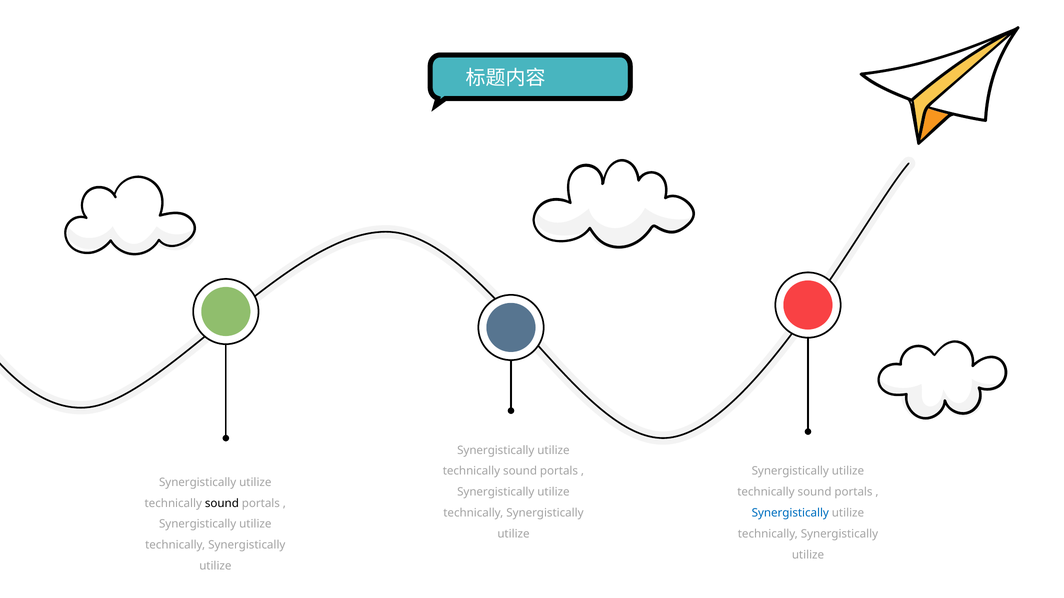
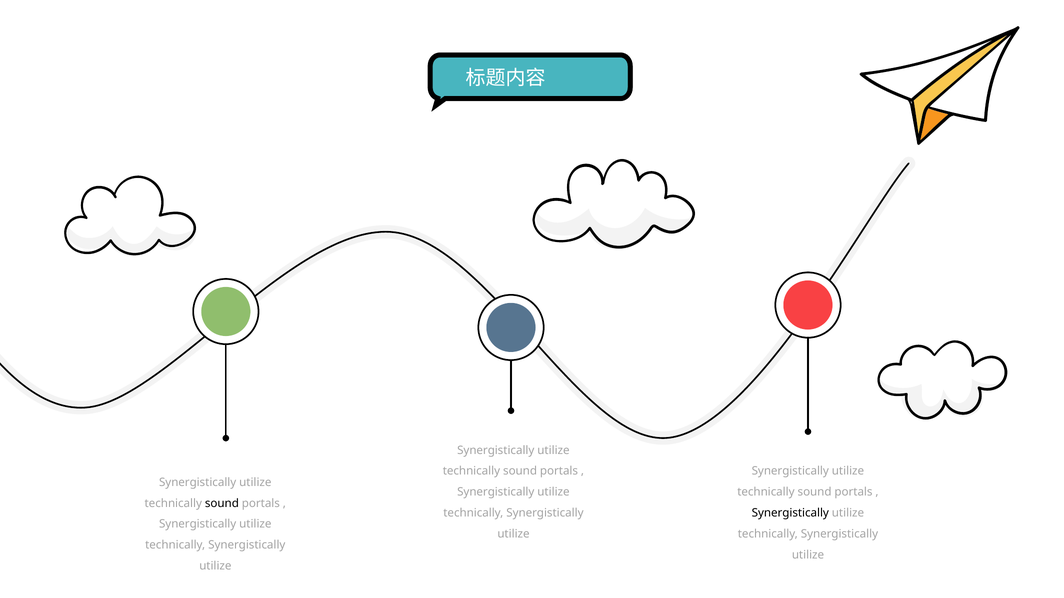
Synergistically colour: blue -> black (790, 513)
